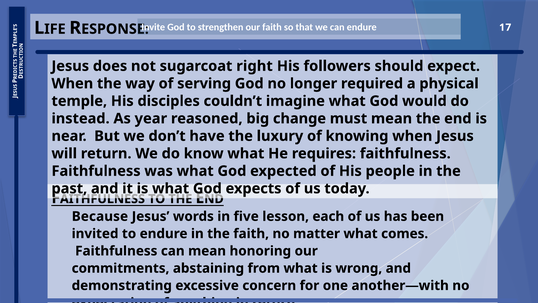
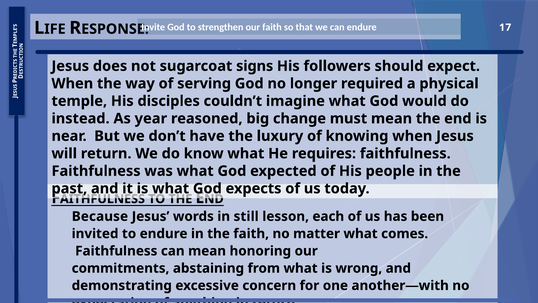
right: right -> signs (255, 66)
five: five -> still (246, 216)
